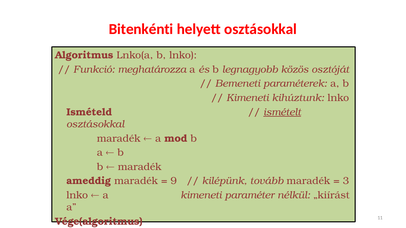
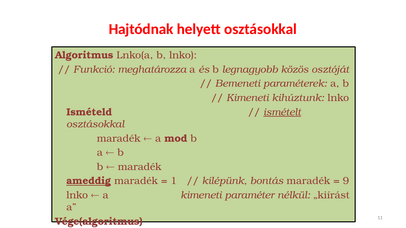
Bitenkénti: Bitenkénti -> Hajtódnak (141, 29)
ameddig underline: none -> present (89, 181)
9: 9 -> 1 (174, 181)
tovább: tovább -> bontás (267, 181)
3: 3 -> 9 (346, 181)
